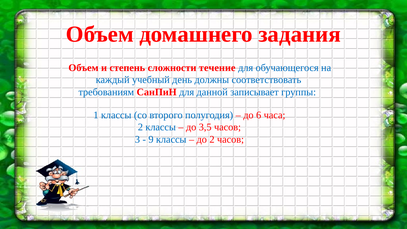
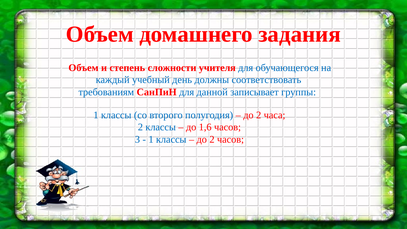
течение: течение -> учителя (217, 68)
6: 6 -> 2 (259, 115)
3,5: 3,5 -> 1,6 (205, 127)
9: 9 -> 1 (151, 139)
